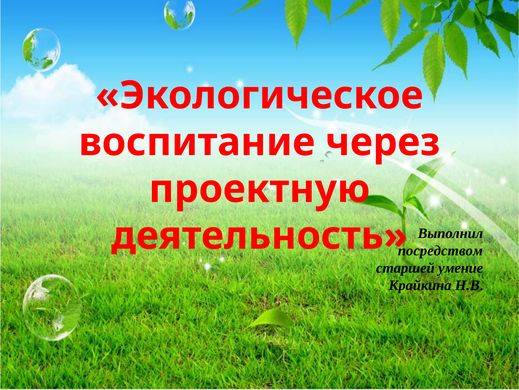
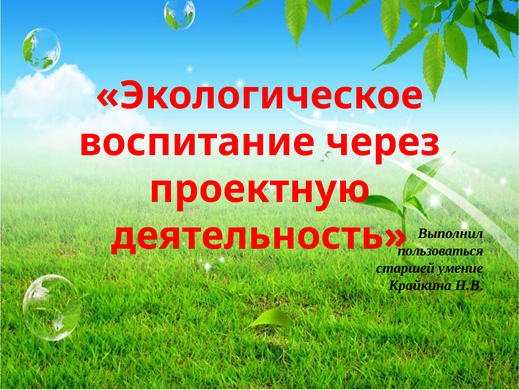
посредством: посредством -> пользоваться (440, 250)
